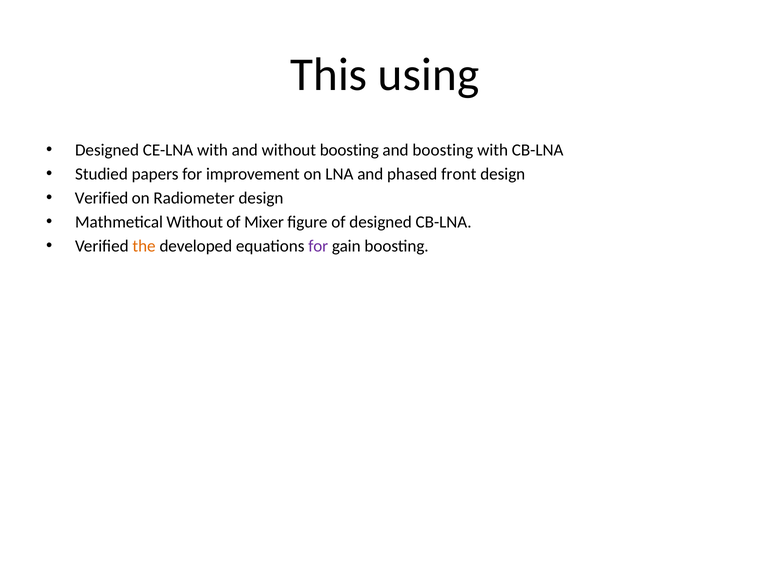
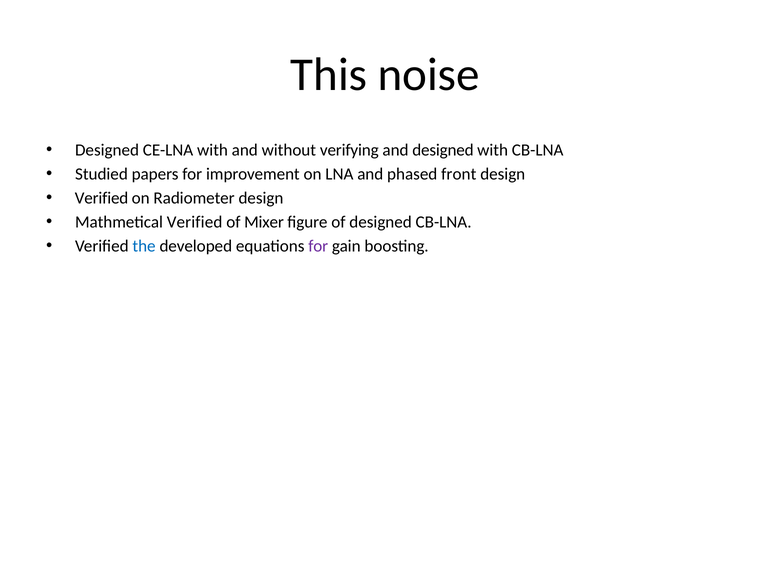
using: using -> noise (429, 75)
without boosting: boosting -> verifying (349, 150)
and boosting: boosting -> designed (443, 150)
Mathmetical Without: Without -> Verified (195, 222)
the colour: orange -> blue (144, 246)
